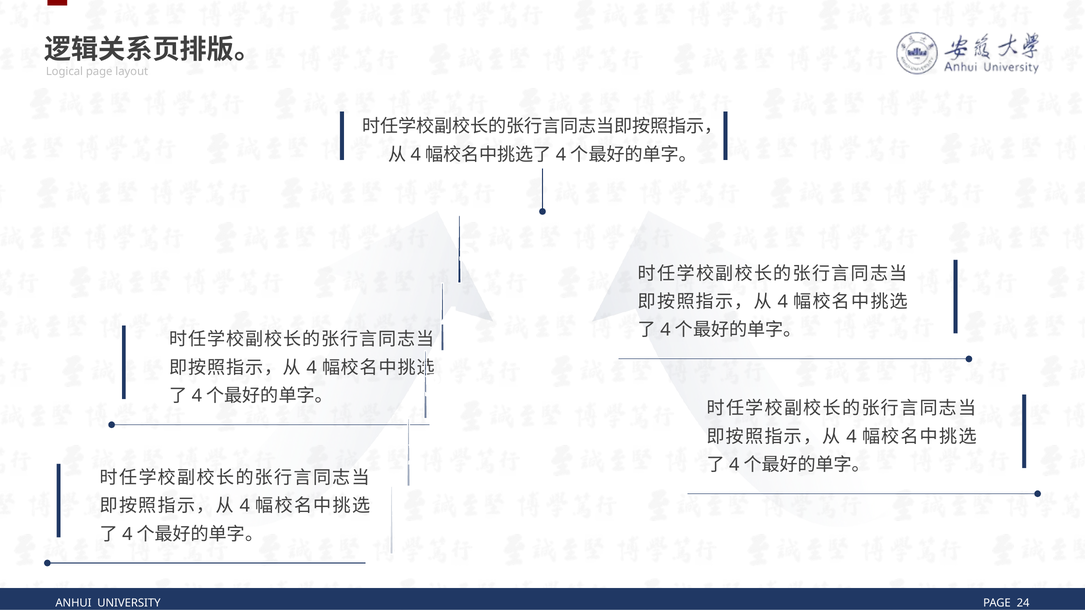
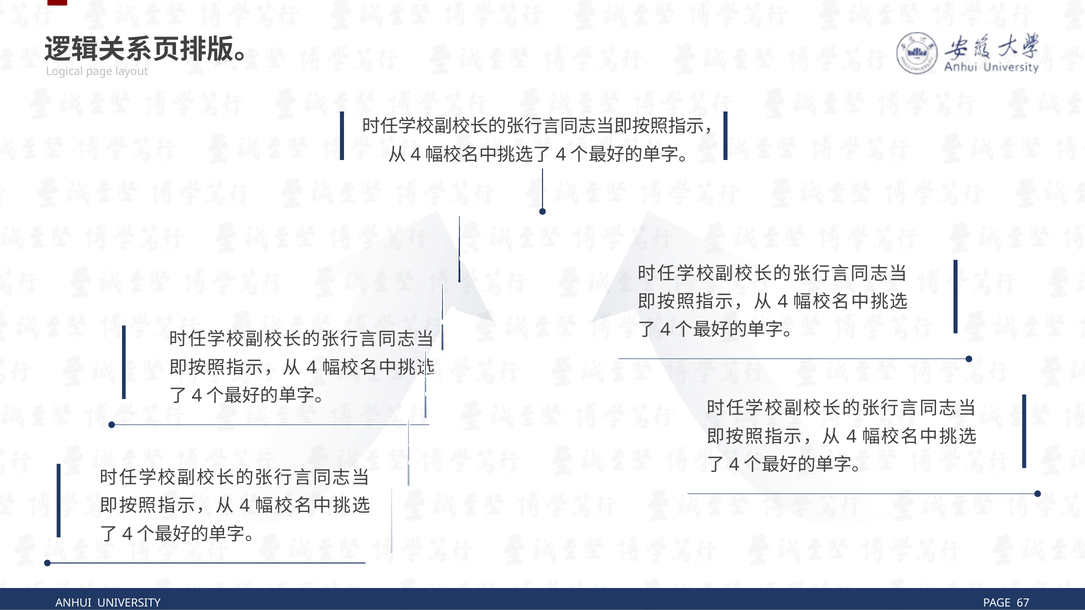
24: 24 -> 67 (1023, 603)
